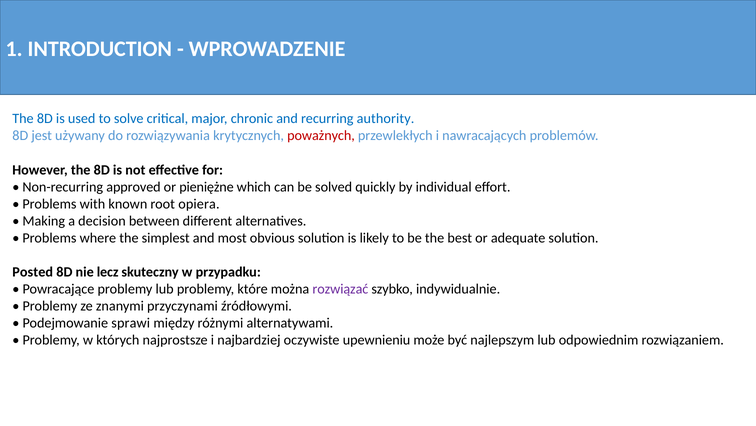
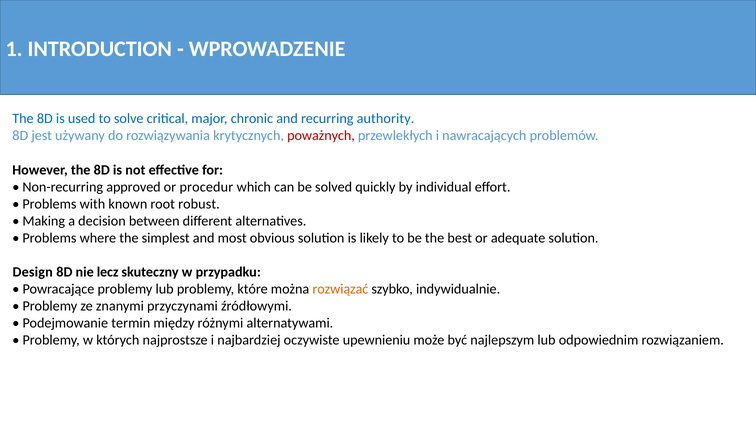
pieniężne: pieniężne -> procedur (206, 187)
opiera: opiera -> robust (199, 204)
Posted: Posted -> Design (33, 272)
rozwiązać colour: purple -> orange (340, 289)
sprawi: sprawi -> termin (131, 323)
